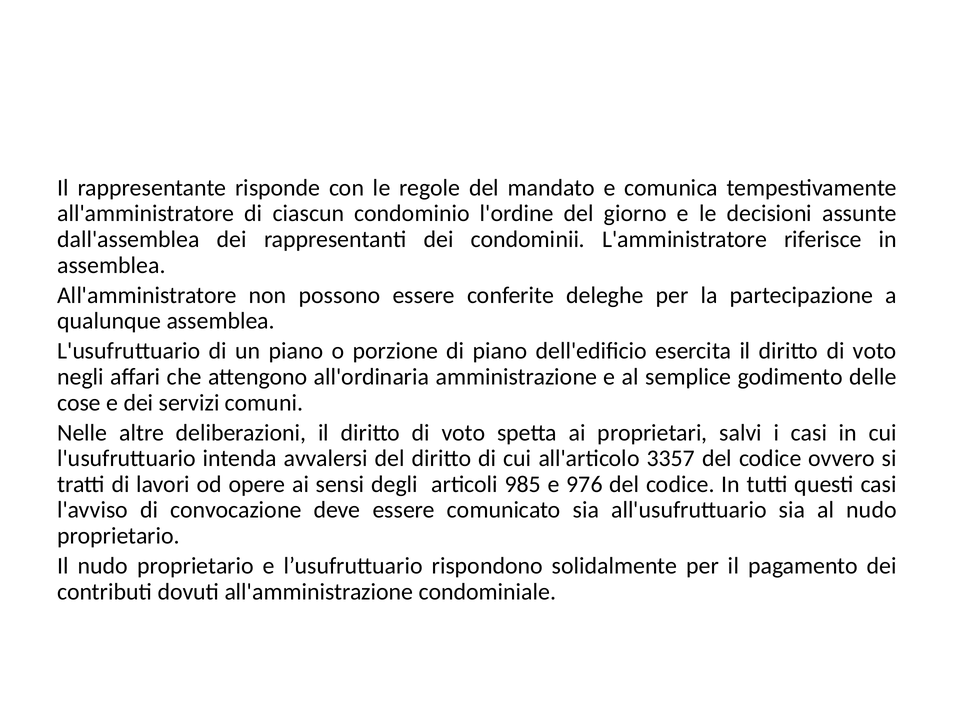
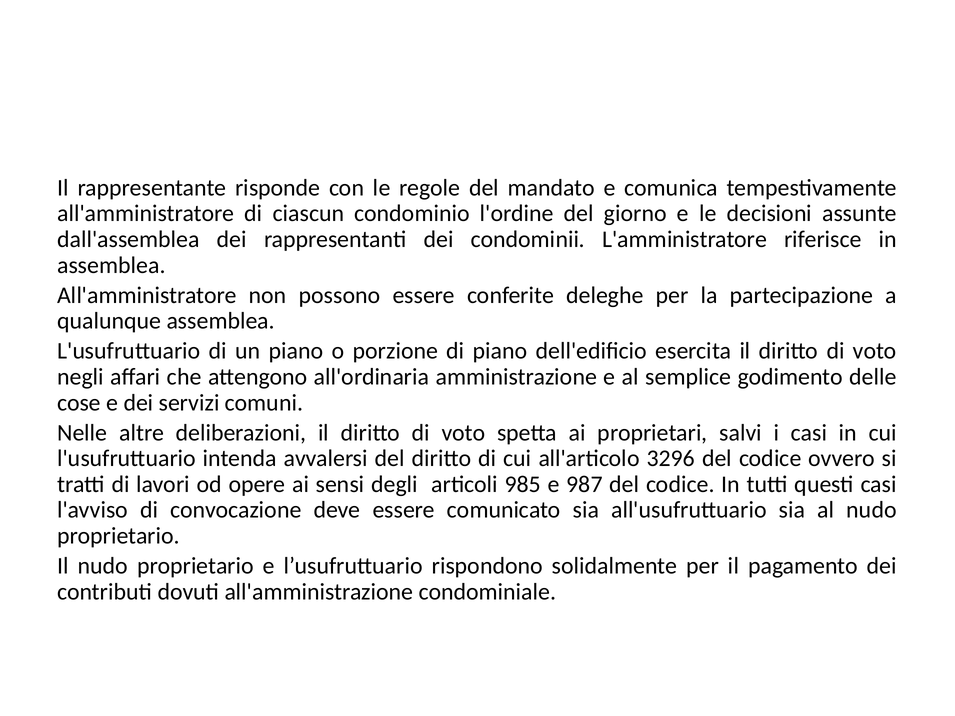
3357: 3357 -> 3296 (671, 459)
976: 976 -> 987 (584, 484)
